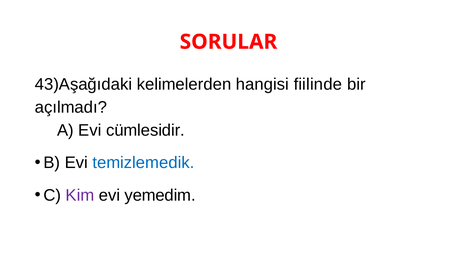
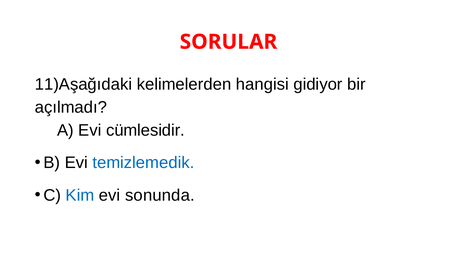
43)Aşağıdaki: 43)Aşağıdaki -> 11)Aşağıdaki (83, 84)
fiilinde: fiilinde -> gidiyor (318, 84)
Kim colour: purple -> blue (80, 195)
yemedim: yemedim -> sonunda (160, 195)
